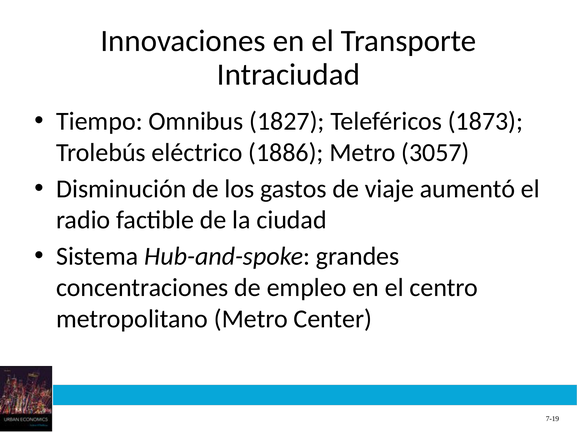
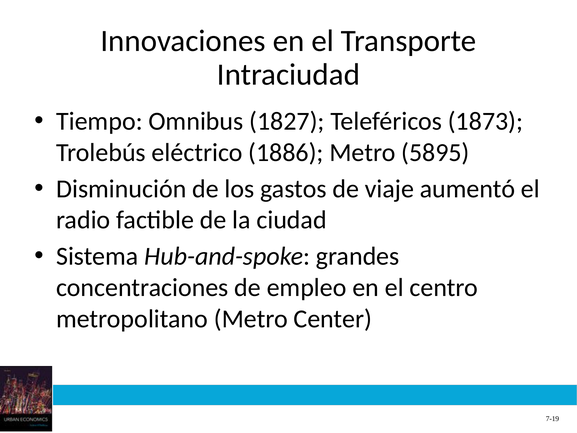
3057: 3057 -> 5895 (435, 152)
